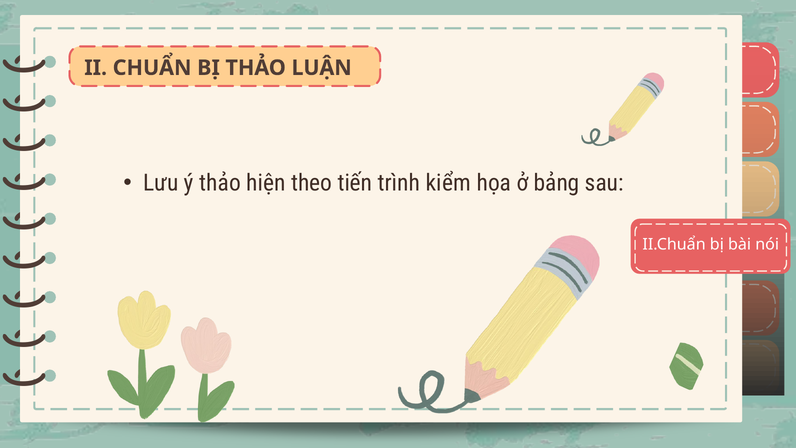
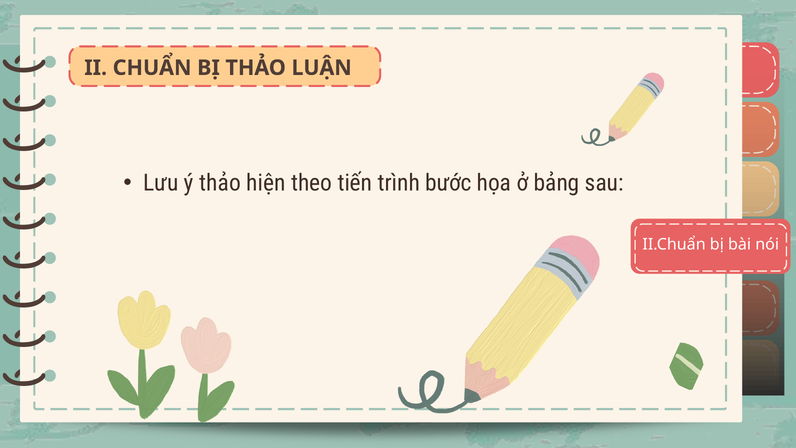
kiểm: kiểm -> bước (448, 183)
